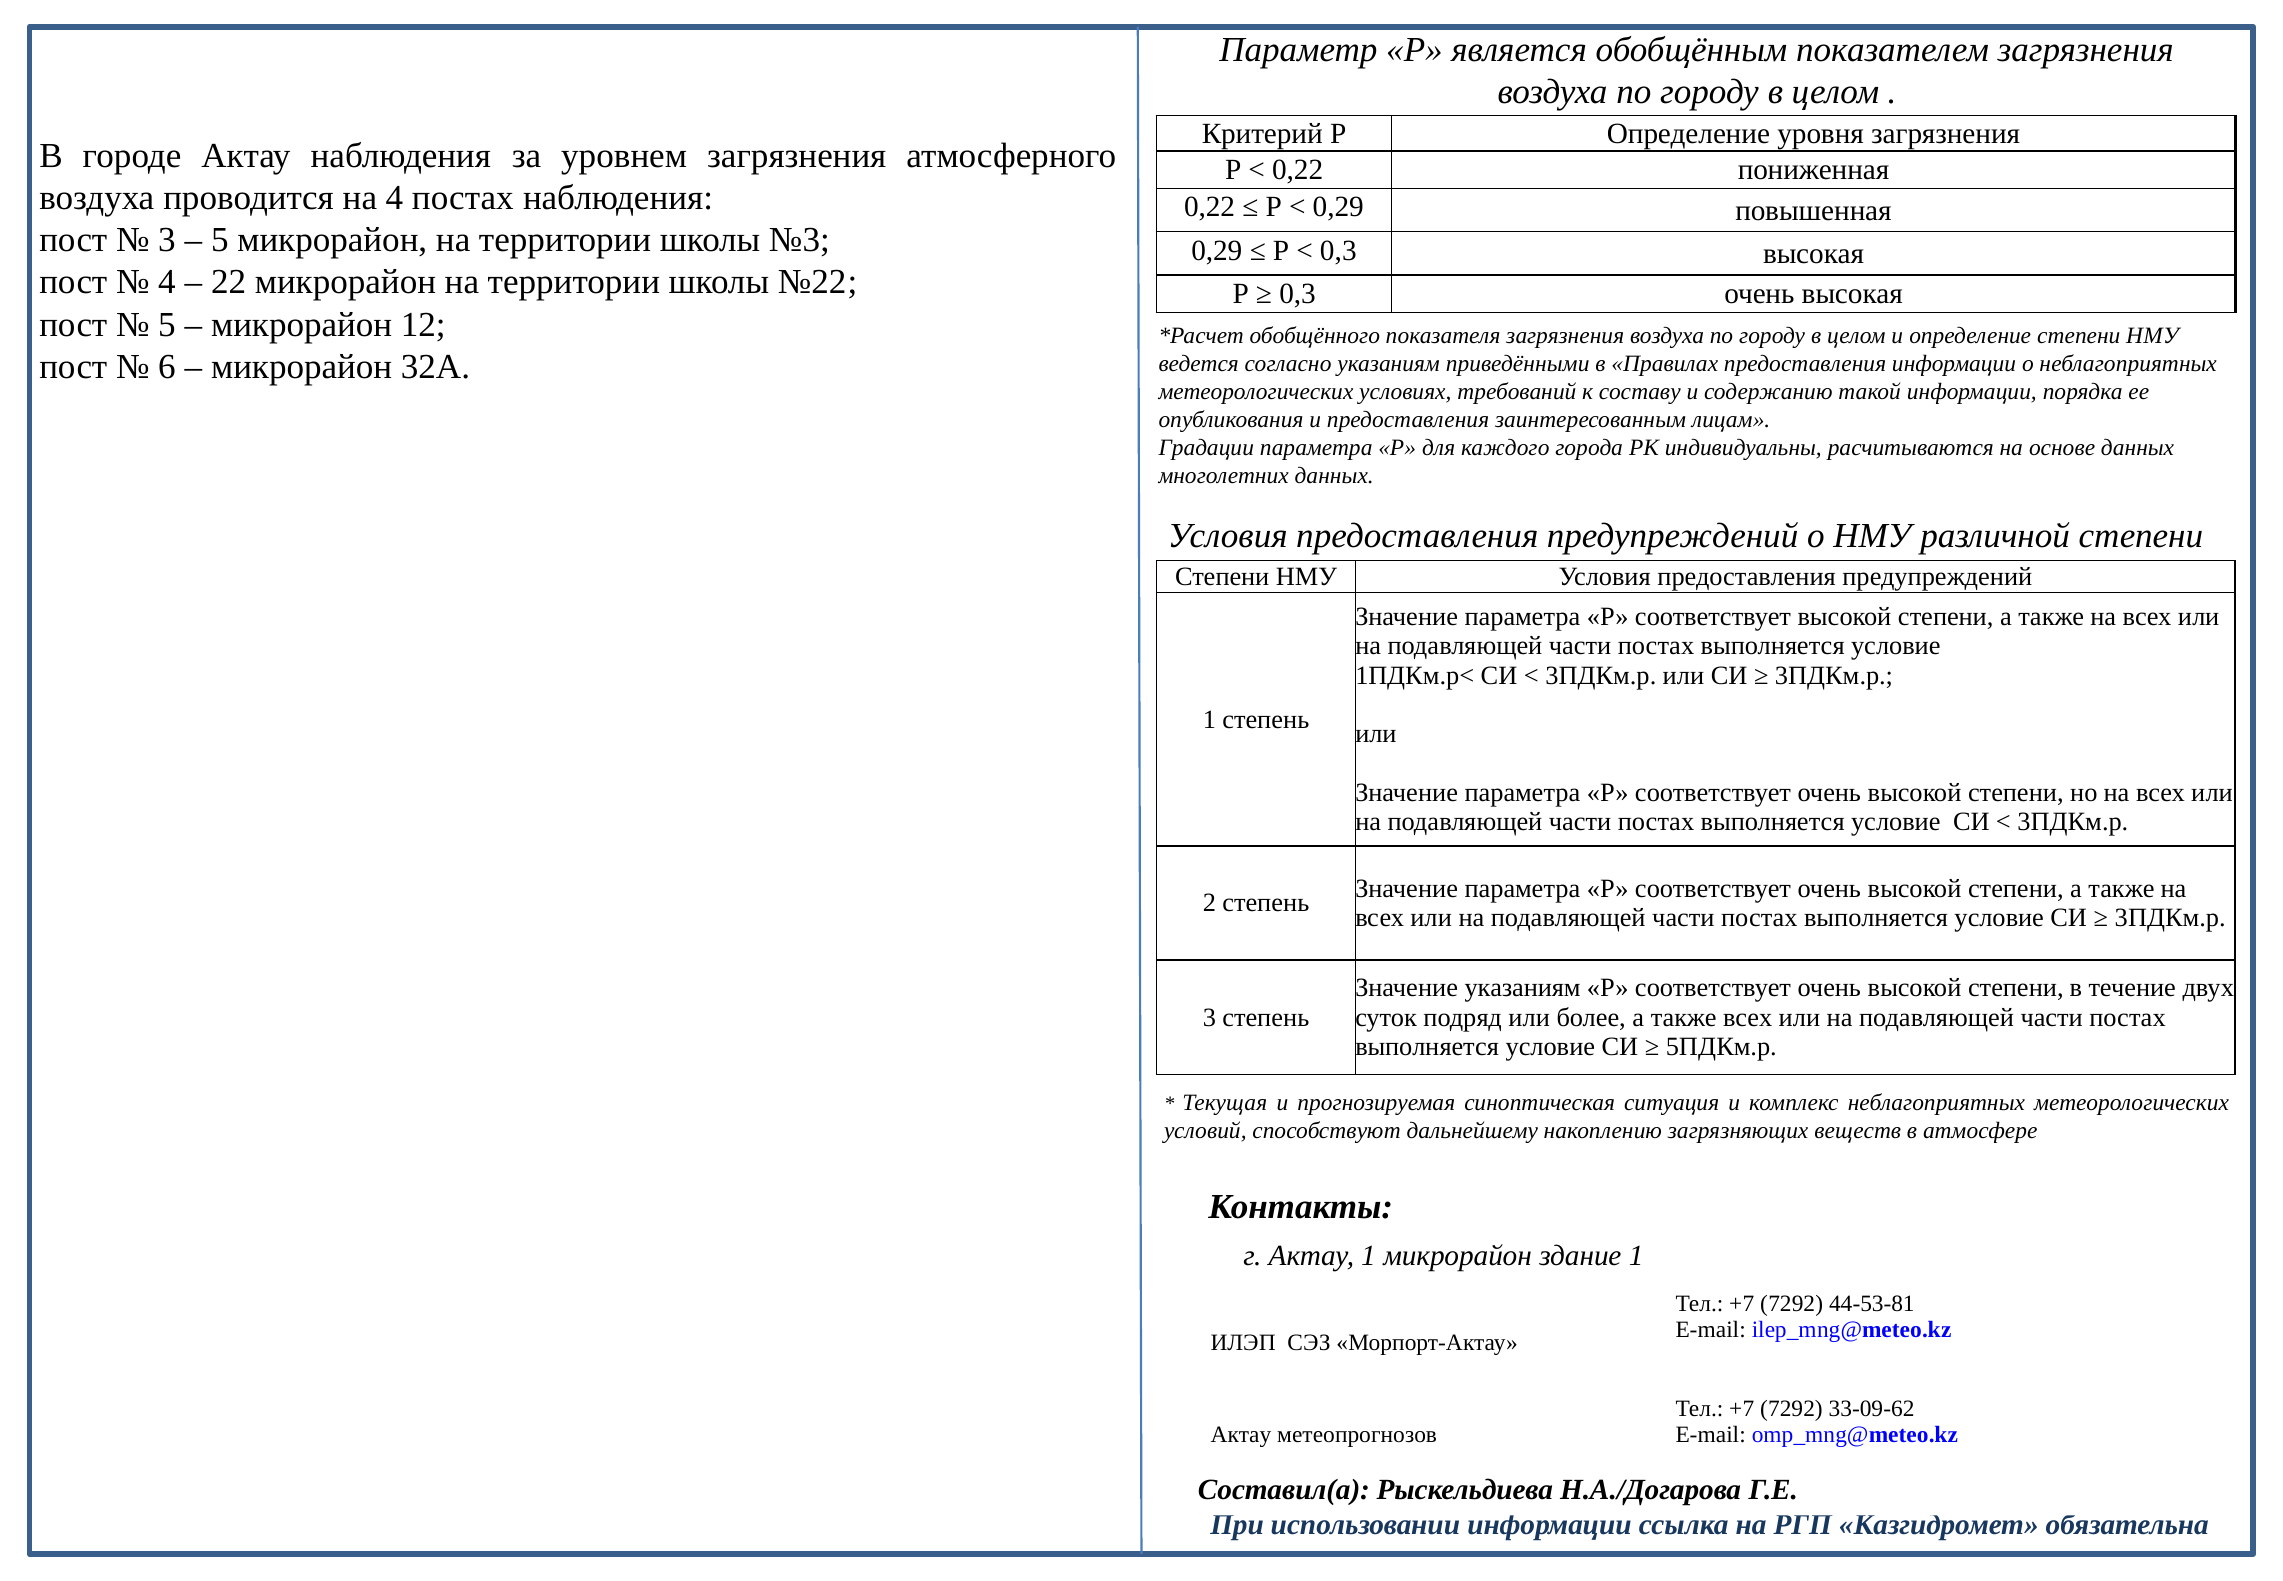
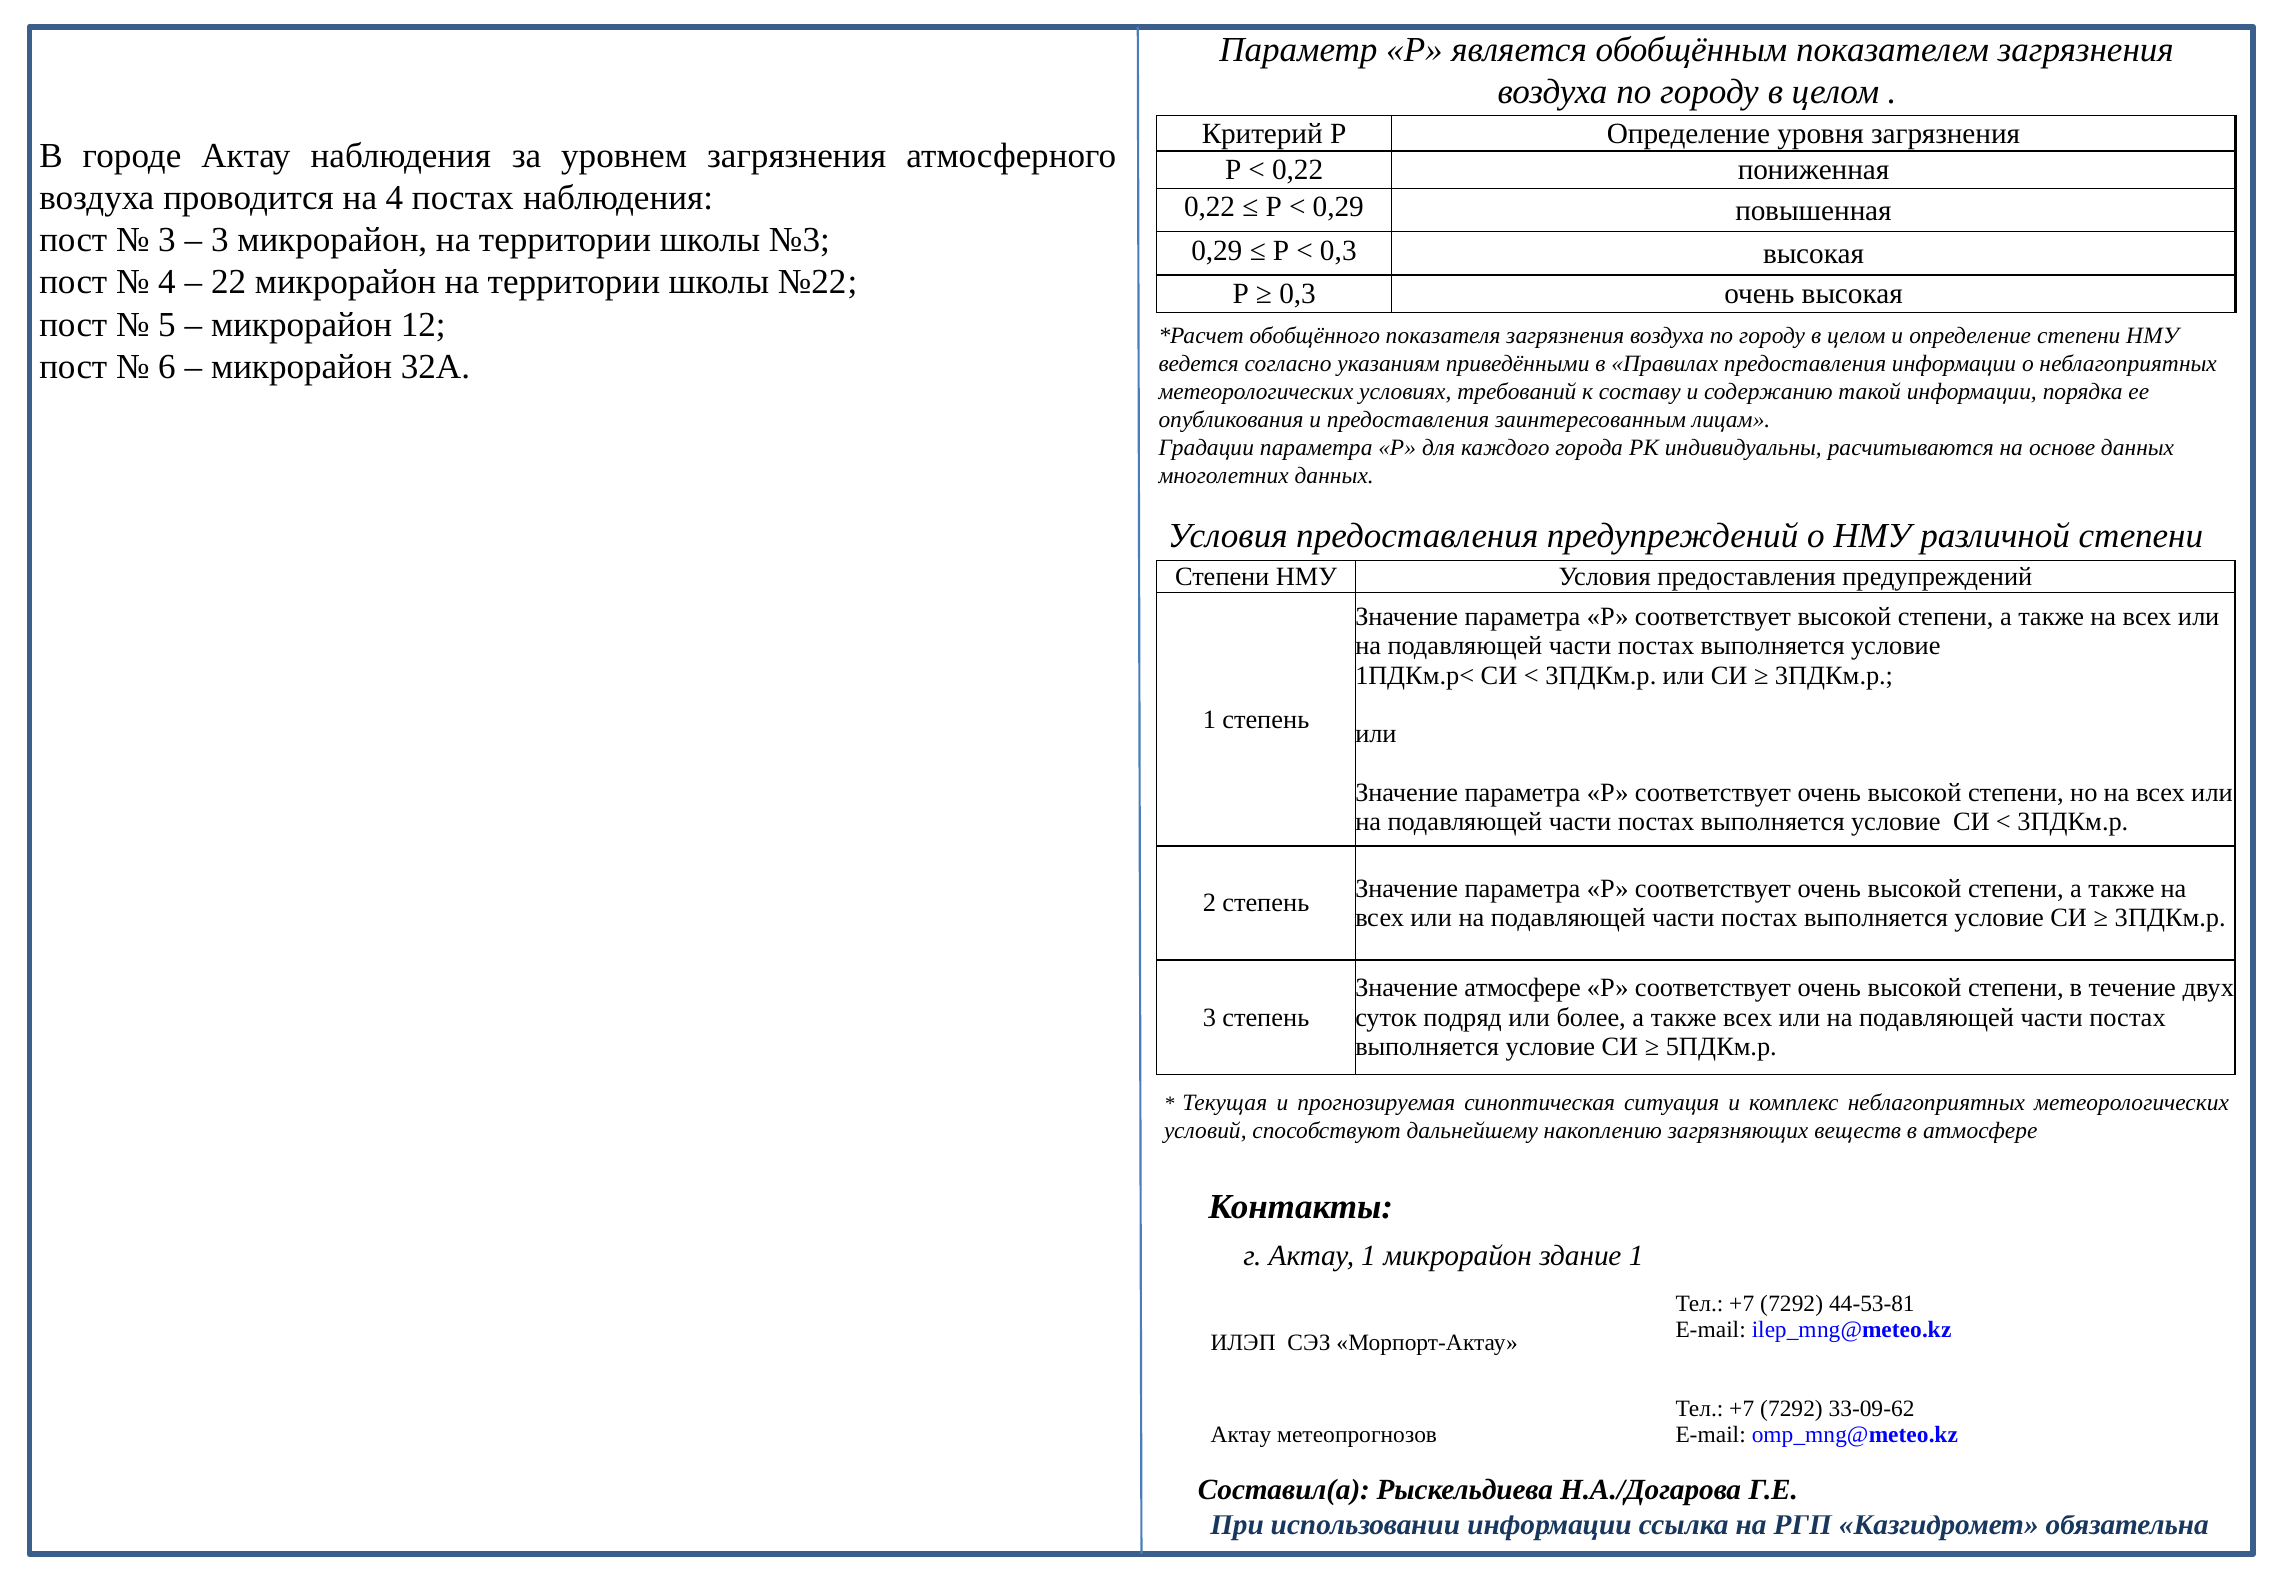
5: 5 -> 3 (220, 240)
Значение указаниям: указаниям -> атмосфере (1523, 988)
